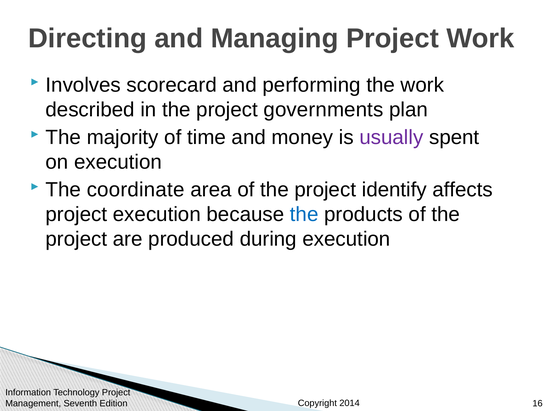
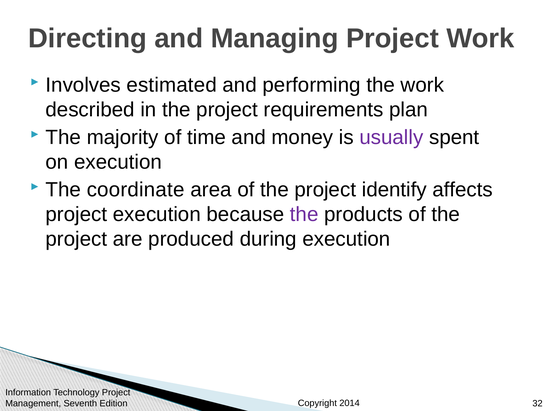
scorecard: scorecard -> estimated (172, 85)
governments: governments -> requirements (324, 110)
the colour: blue -> purple (304, 214)
16: 16 -> 32 (538, 403)
